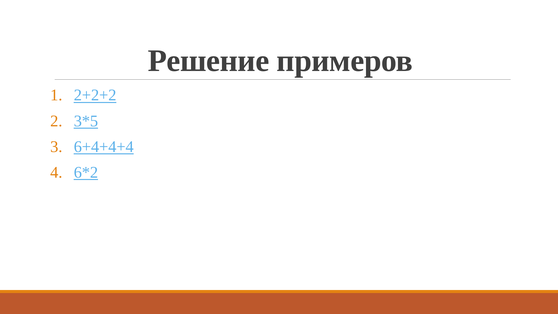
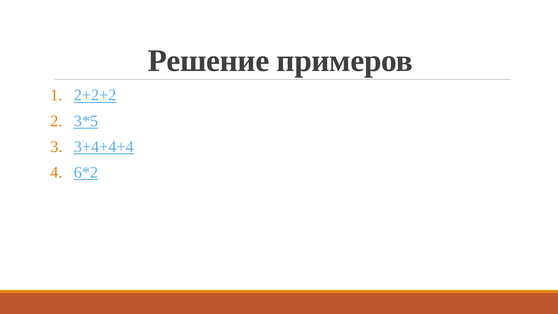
6+4+4+4: 6+4+4+4 -> 3+4+4+4 (104, 147)
